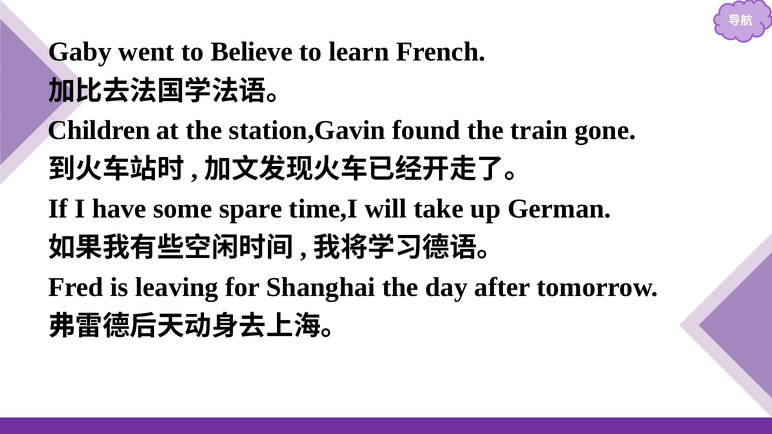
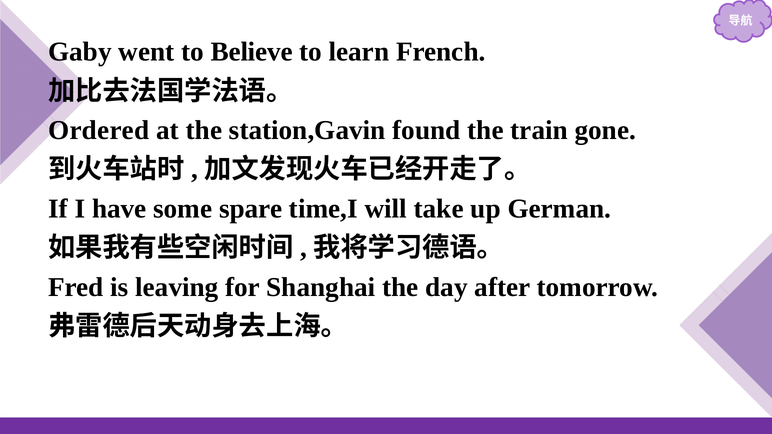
Children: Children -> Ordered (99, 130)
